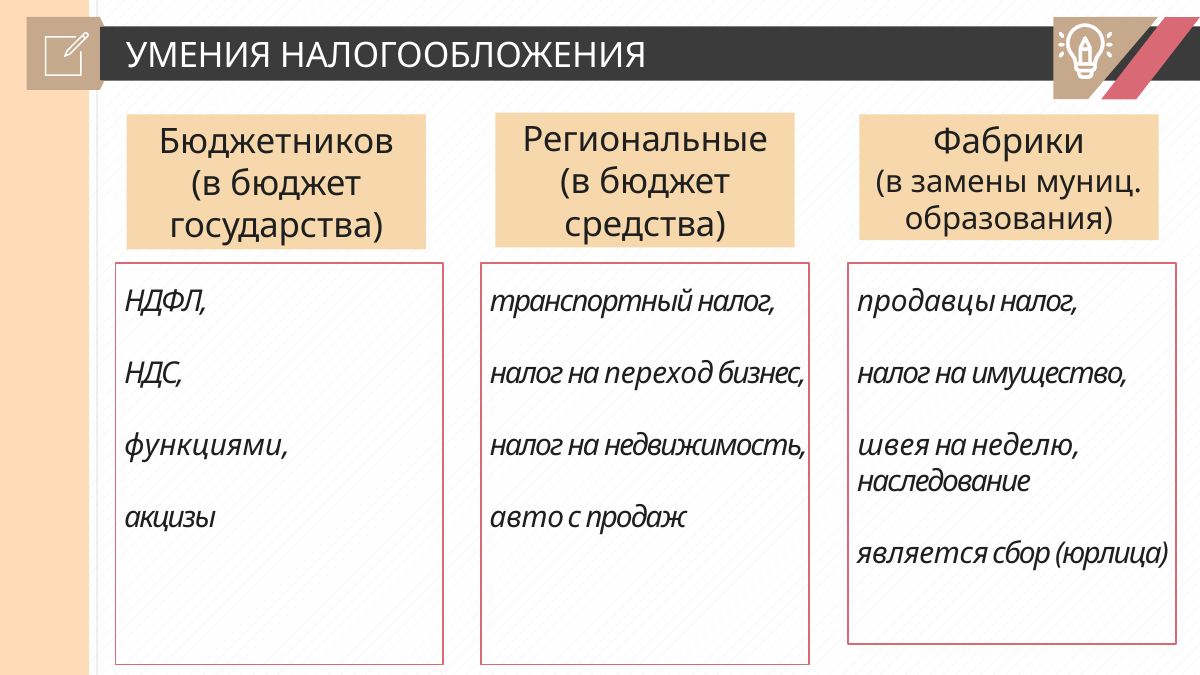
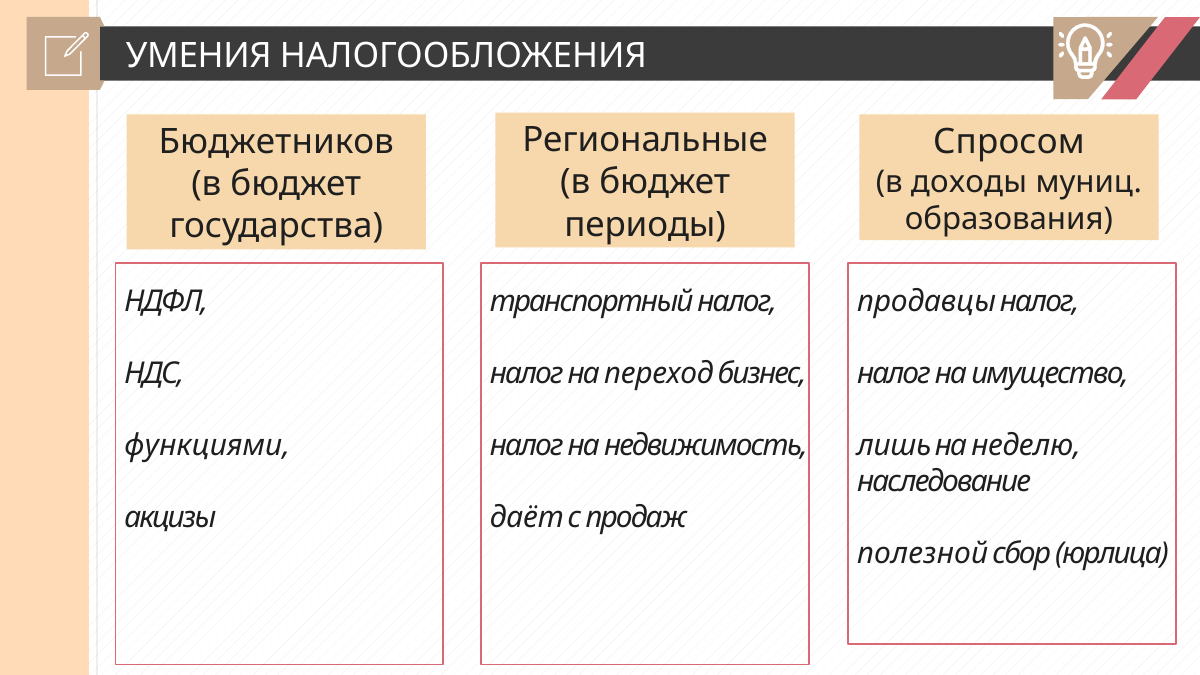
Фабрики: Фабрики -> Спросом (1009, 142)
замены: замены -> доходы (969, 182)
средства: средства -> периоды (645, 224)
швея: швея -> лишь (894, 446)
авто: авто -> даёт (527, 518)
является: является -> полезной (923, 554)
